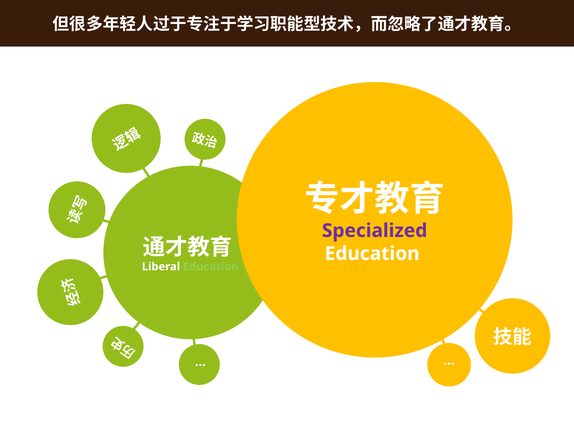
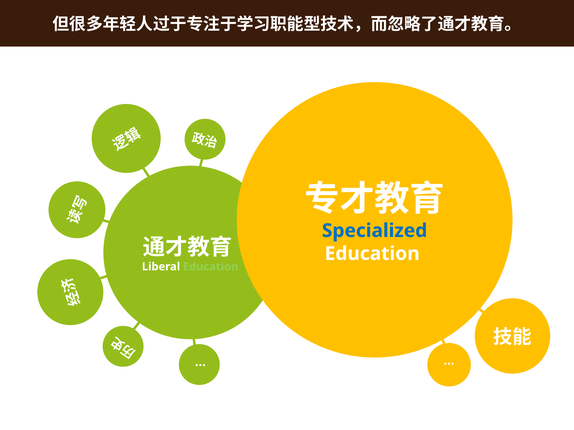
Specialized colour: purple -> blue (375, 231)
